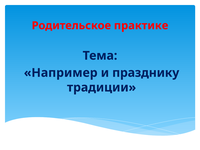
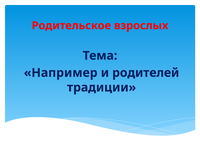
практике: практике -> взрослых (141, 26)
празднику: празднику -> родителей (146, 73)
